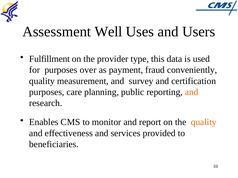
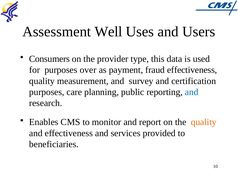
Fulfillment: Fulfillment -> Consumers (49, 59)
fraud conveniently: conveniently -> effectiveness (192, 70)
and colour: orange -> blue (192, 92)
